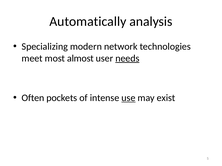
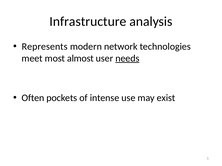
Automatically: Automatically -> Infrastructure (88, 21)
Specializing: Specializing -> Represents (45, 47)
use underline: present -> none (128, 98)
